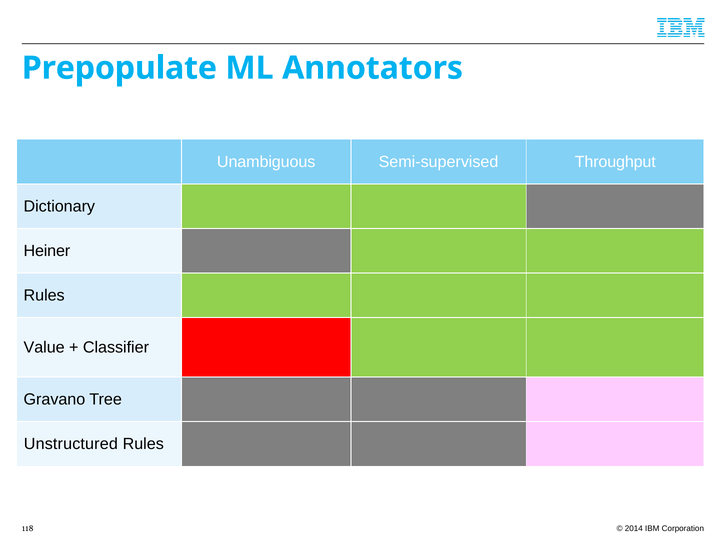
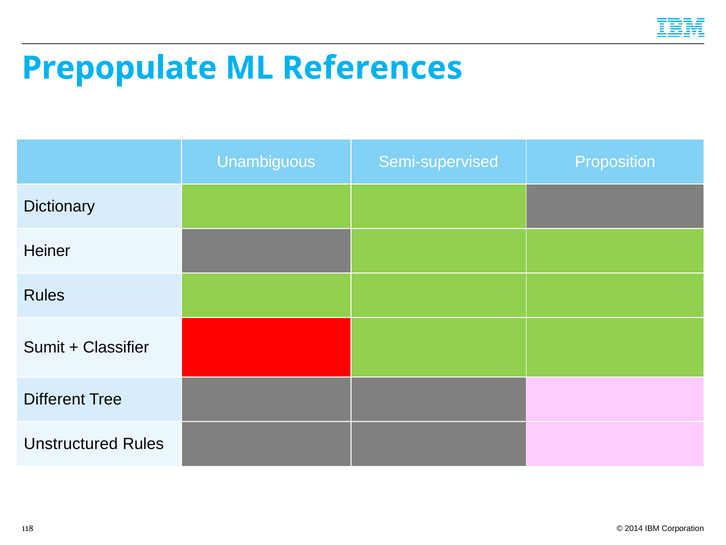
Annotators: Annotators -> References (372, 68)
Throughput: Throughput -> Proposition (615, 162)
Value: Value -> Sumit (44, 347)
Gravano: Gravano -> Different (54, 399)
